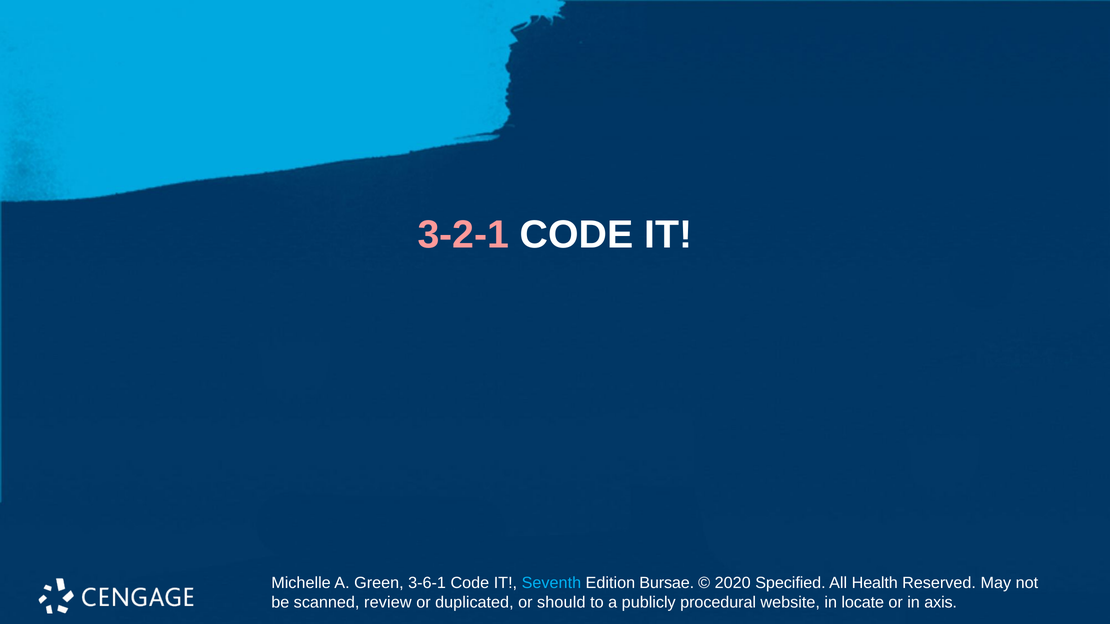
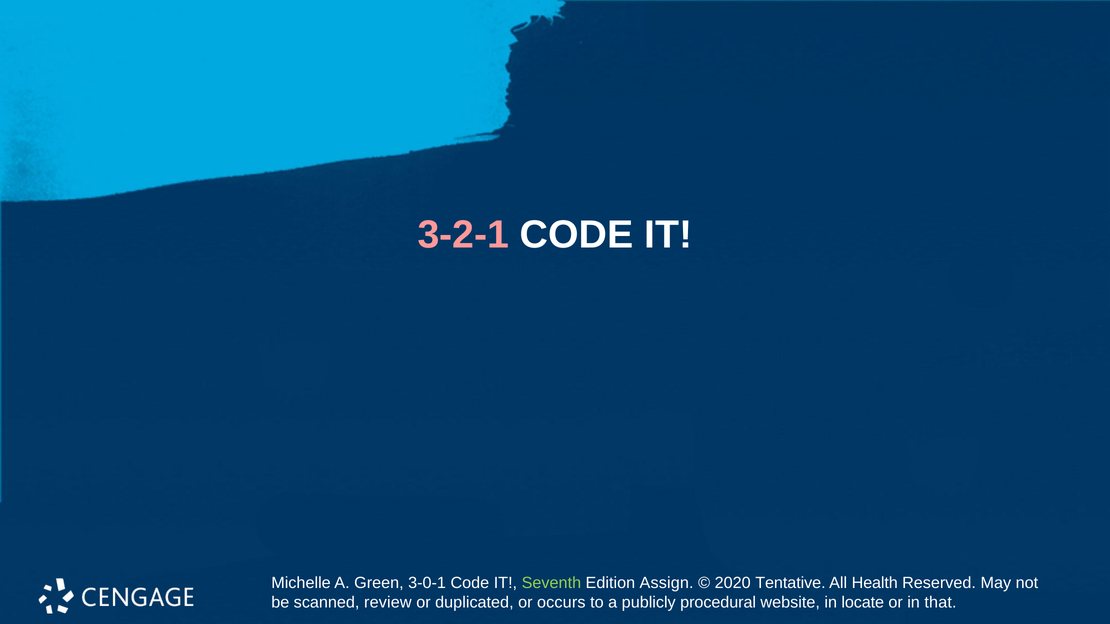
3-6-1: 3-6-1 -> 3-0-1 (427, 583)
Seventh colour: light blue -> light green (551, 583)
Bursae: Bursae -> Assign (667, 583)
Specified: Specified -> Tentative (790, 583)
should: should -> occurs (561, 603)
axis: axis -> that (941, 603)
